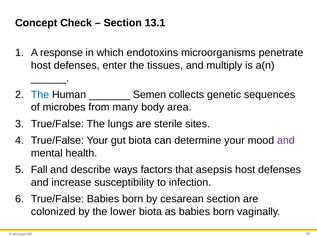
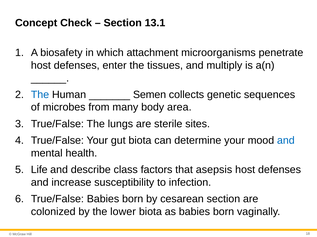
response: response -> biosafety (61, 53)
endotoxins: endotoxins -> attachment (152, 53)
and colour: purple -> blue (286, 141)
Fall: Fall -> Life (39, 170)
ways: ways -> class (126, 170)
